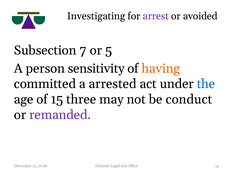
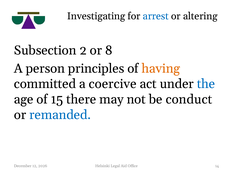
arrest colour: purple -> blue (156, 16)
avoided: avoided -> altering (200, 16)
7: 7 -> 2 (83, 51)
5: 5 -> 8 (109, 51)
sensitivity: sensitivity -> principles (96, 69)
arrested: arrested -> coercive (113, 84)
three: three -> there (81, 100)
remanded colour: purple -> blue (60, 115)
